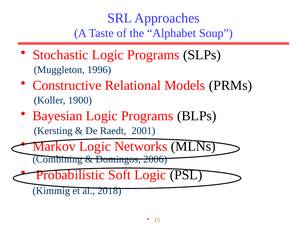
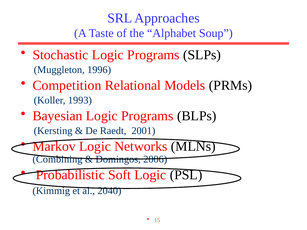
Constructive: Constructive -> Competition (67, 85)
1900: 1900 -> 1993 (80, 100)
2018: 2018 -> 2040 (109, 191)
